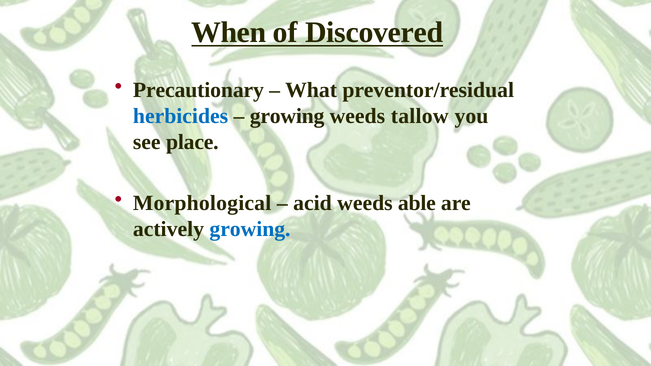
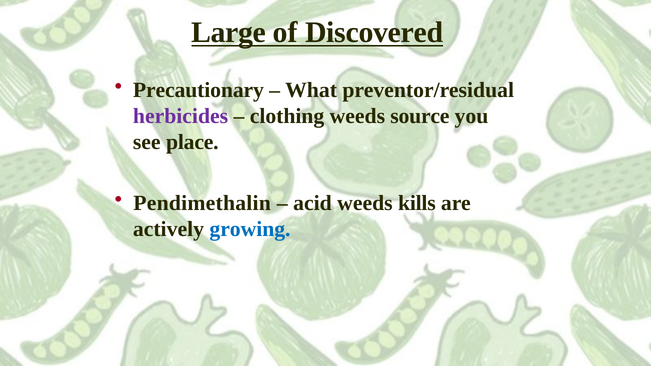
When: When -> Large (229, 33)
herbicides colour: blue -> purple (181, 116)
growing: growing -> clothing (287, 116)
tallow: tallow -> source (420, 116)
Morphological: Morphological -> Pendimethalin (202, 203)
able: able -> kills (417, 203)
